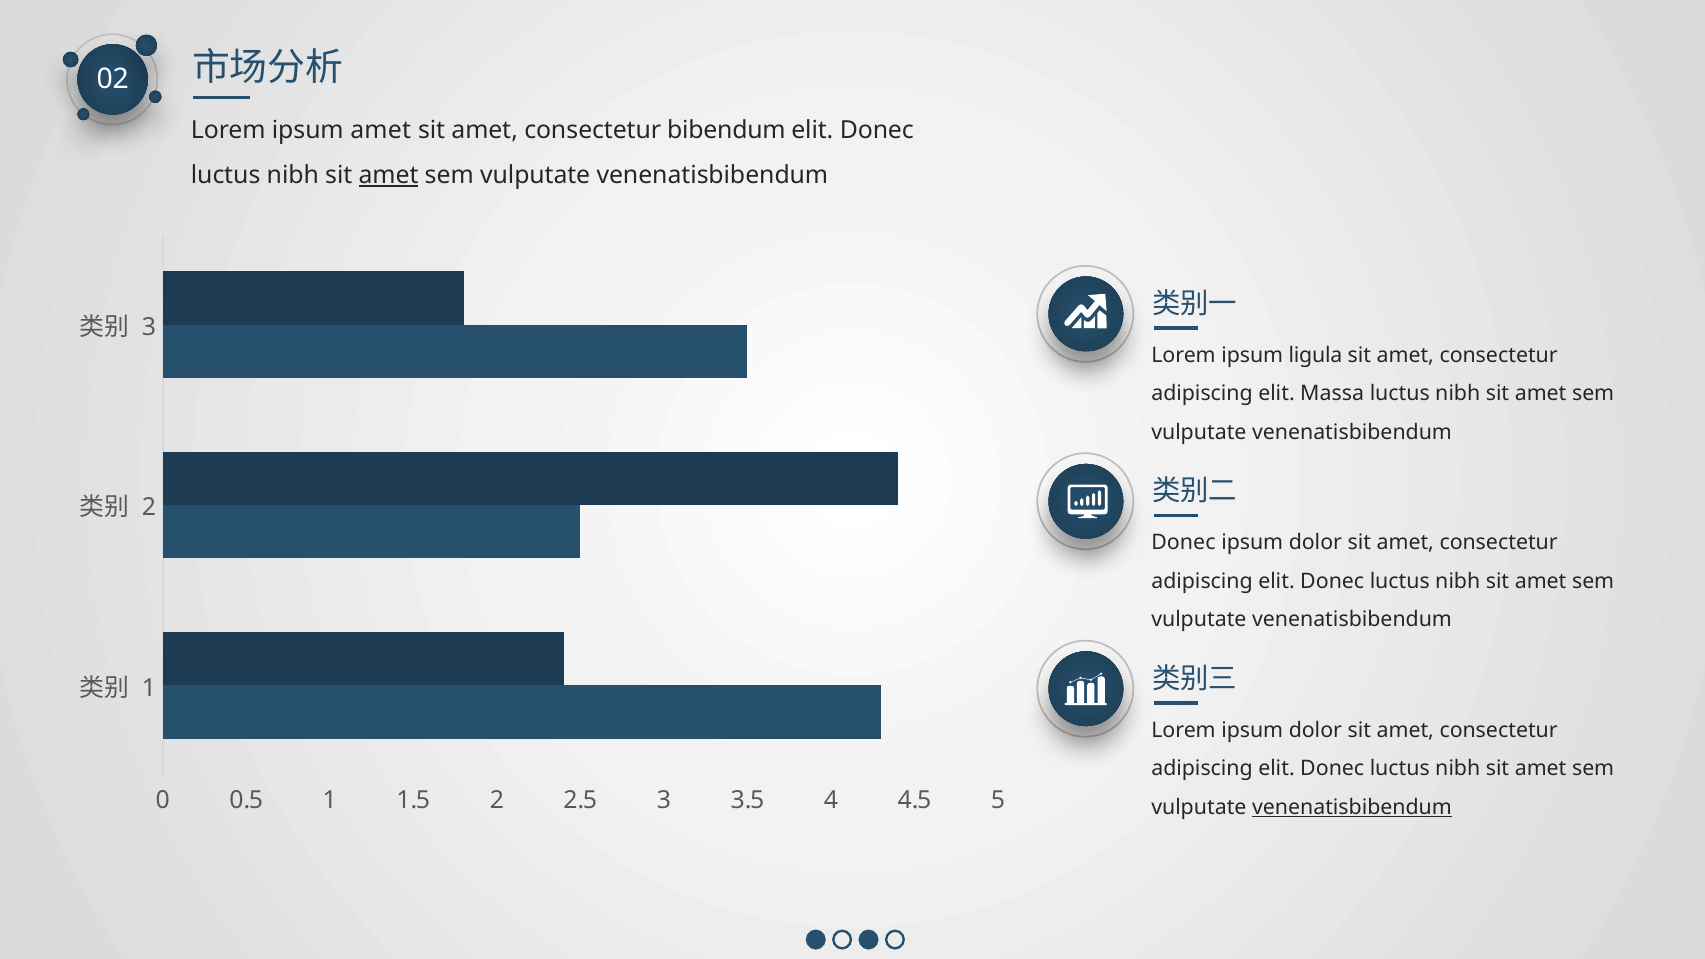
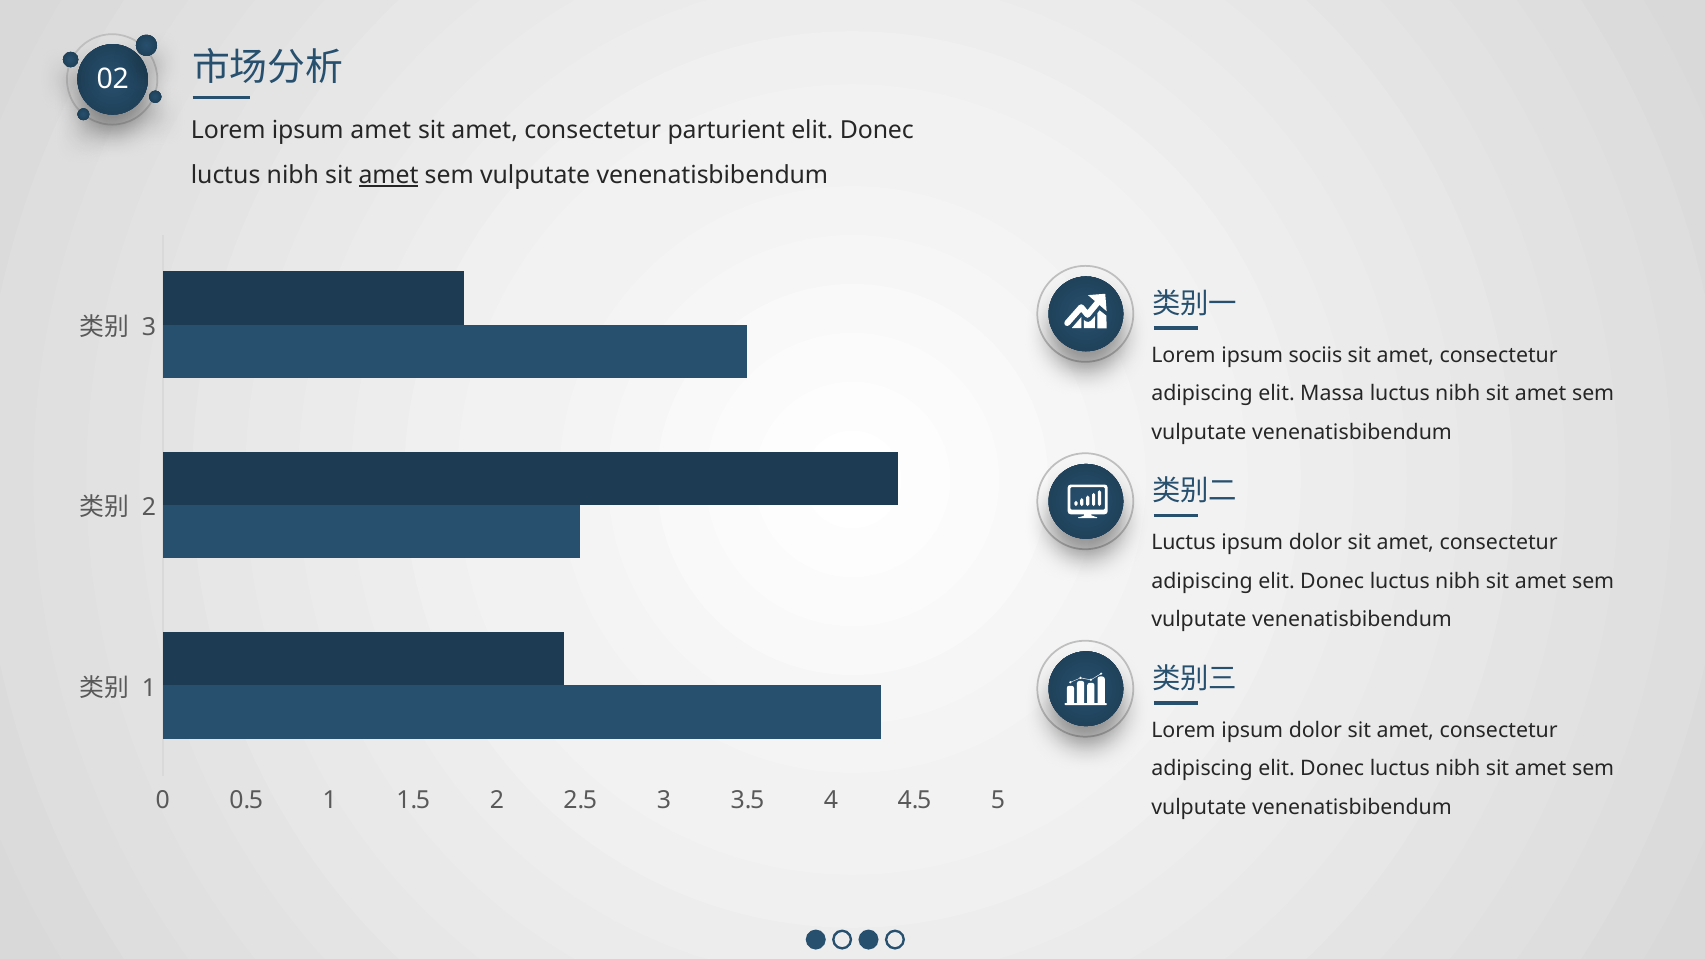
bibendum: bibendum -> parturient (726, 130)
ligula: ligula -> sociis (1315, 355)
Donec: Donec -> Luctus (1184, 543)
venenatisbibendum underline: present -> none (1352, 807)
